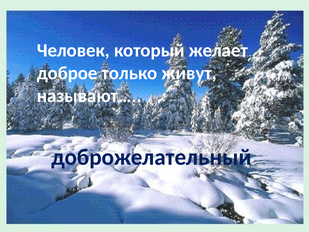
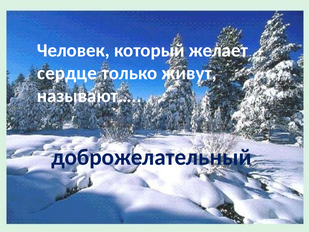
доброе: доброе -> сердце (67, 73)
